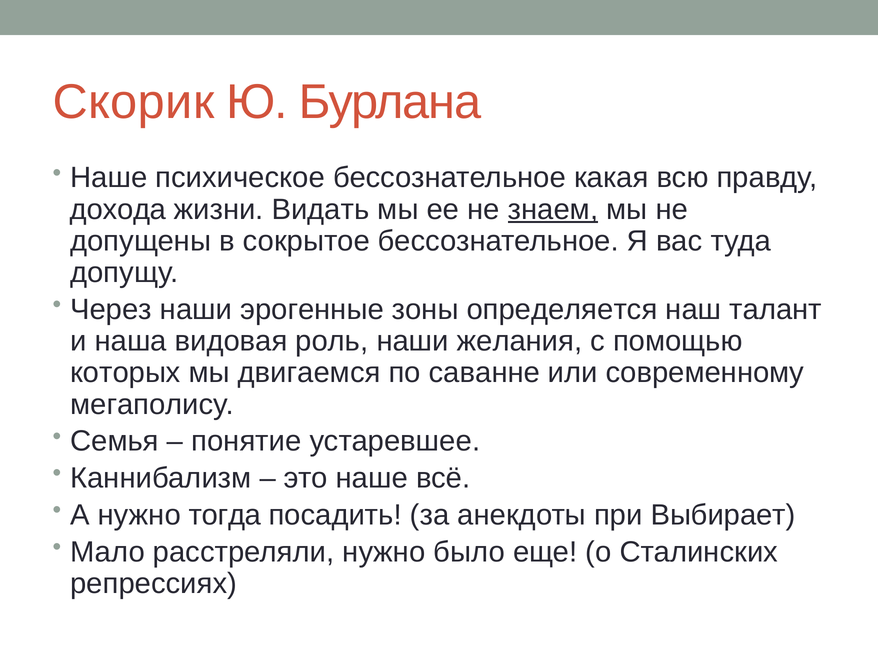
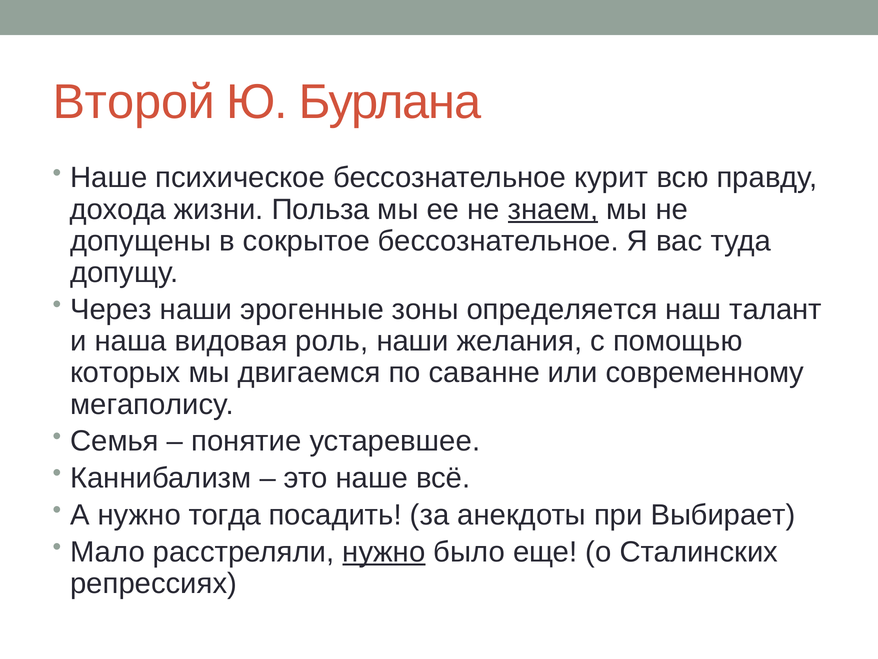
Скорик: Скорик -> Второй (134, 102)
какая: какая -> курит (611, 178)
Видать: Видать -> Польза (321, 209)
нужно underline: none -> present (384, 551)
